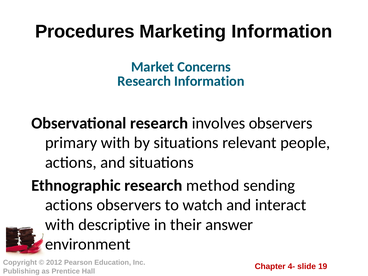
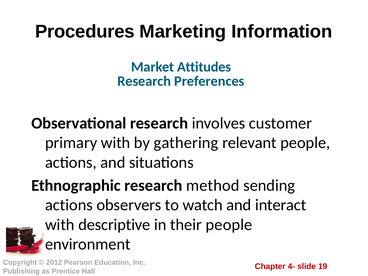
Concerns: Concerns -> Attitudes (204, 67)
Research Information: Information -> Preferences (209, 81)
involves observers: observers -> customer (281, 123)
by situations: situations -> gathering (186, 143)
their answer: answer -> people (229, 225)
